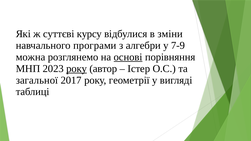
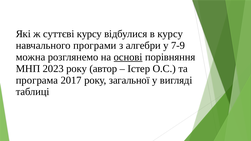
в зміни: зміни -> курсу (170, 34)
року underline: present -> none (77, 69)
загальної: загальної -> програма (37, 80)
геометрії: геометрії -> загальної (129, 80)
